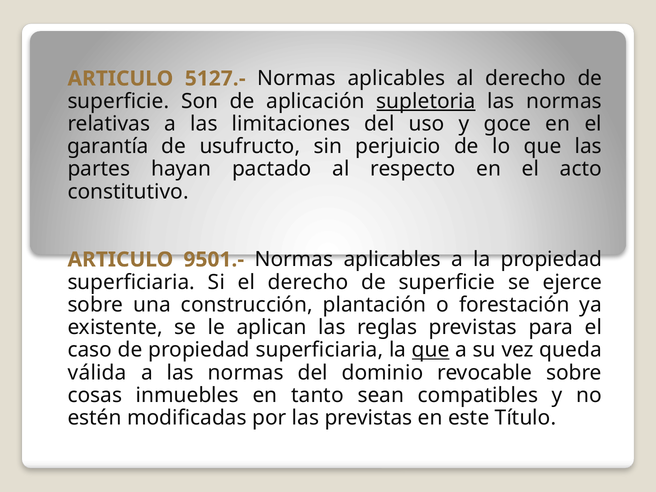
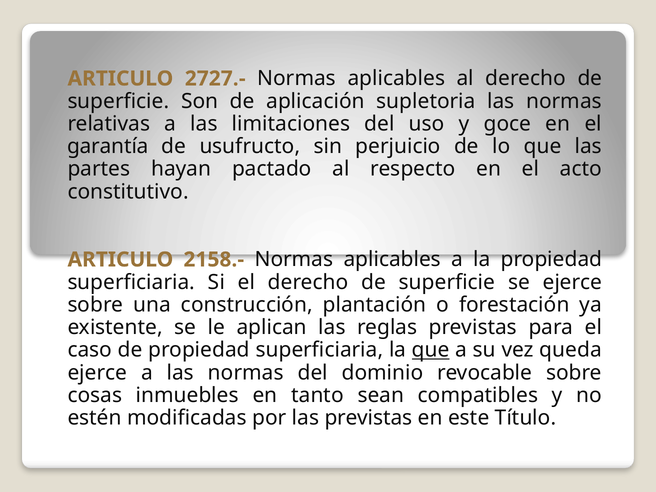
5127.-: 5127.- -> 2727.- (215, 79)
supletoria underline: present -> none (426, 101)
9501.-: 9501.- -> 2158.- (214, 260)
válida: válida -> ejerce (97, 373)
